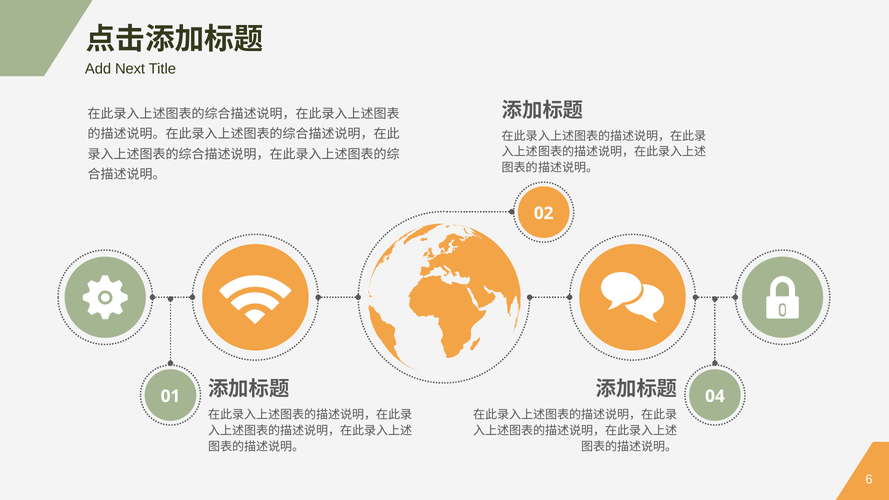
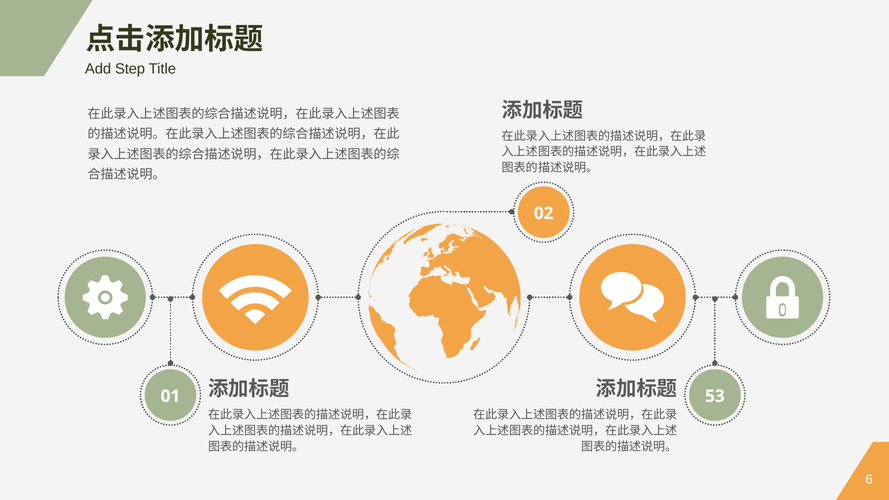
Next: Next -> Step (130, 69)
04: 04 -> 53 (715, 396)
